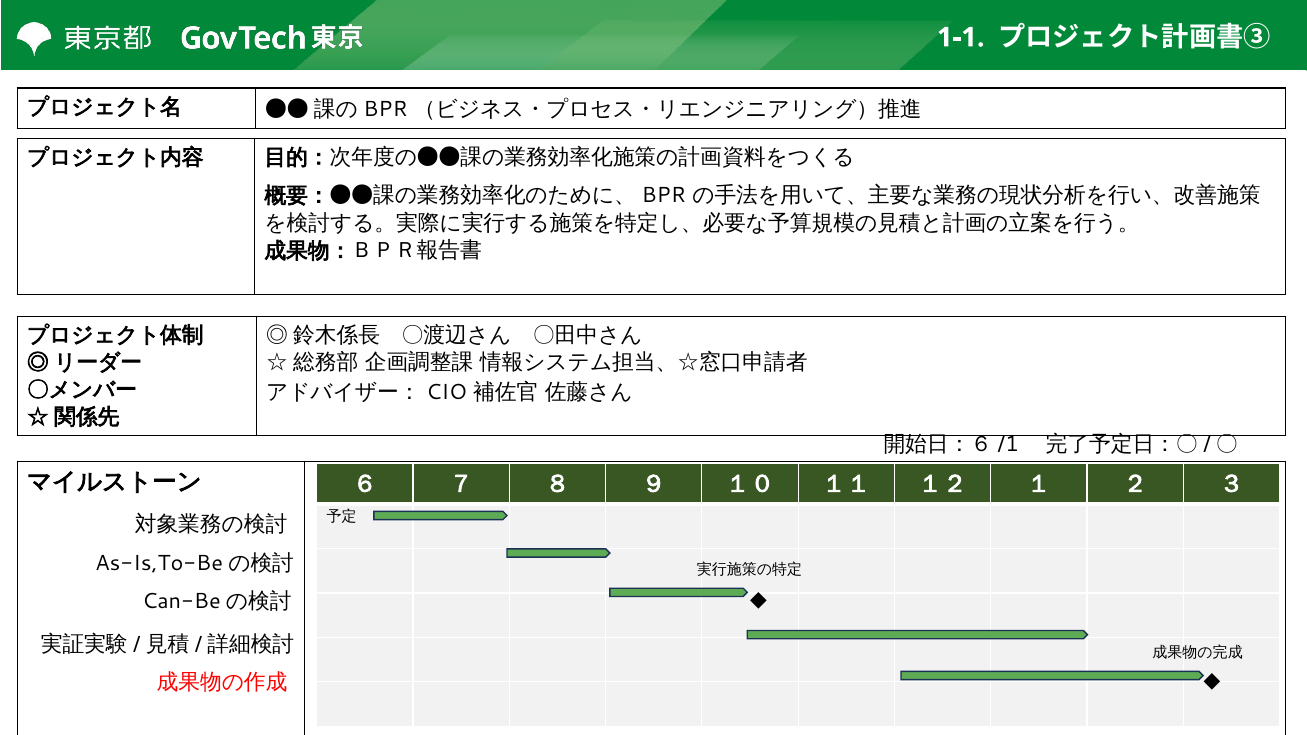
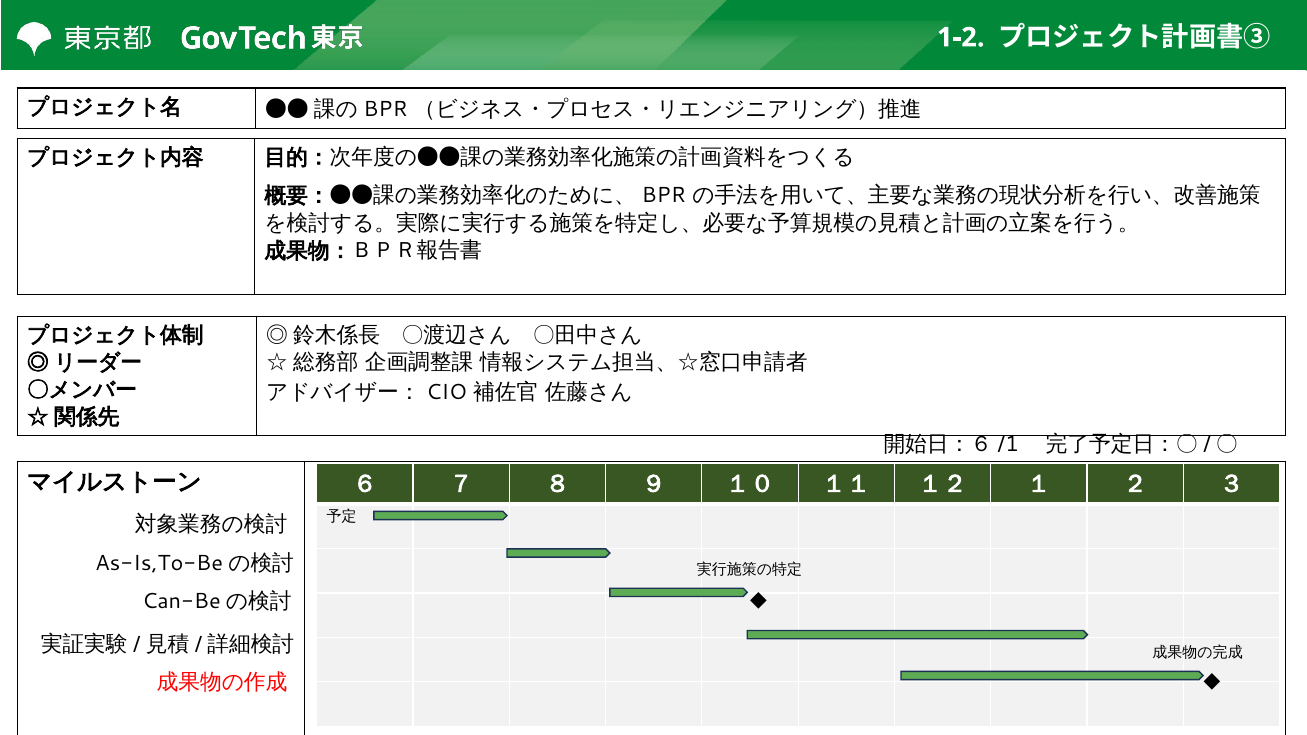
1-1: 1-1 -> 1-2 (961, 37)
